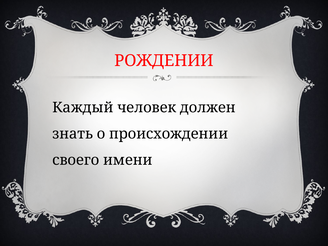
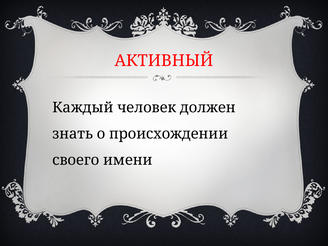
РОЖДЕНИИ: РОЖДЕНИИ -> АКТИВНЫЙ (164, 61)
